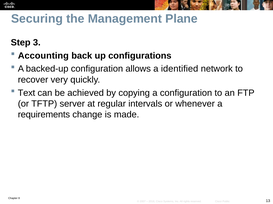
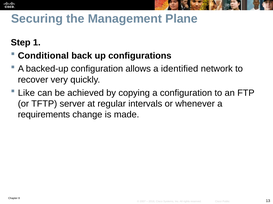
3: 3 -> 1 (37, 43)
Accounting: Accounting -> Conditional (43, 56)
Text: Text -> Like (26, 93)
